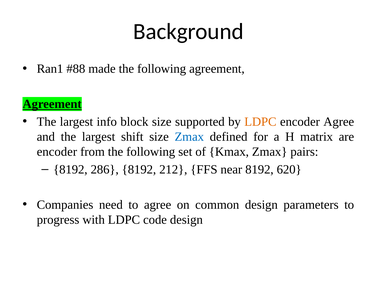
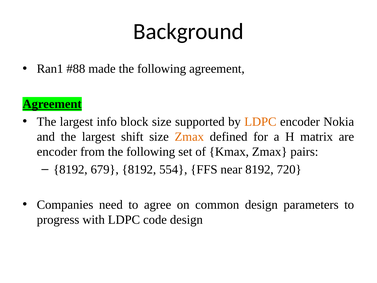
encoder Agree: Agree -> Nokia (339, 122)
Zmax colour: blue -> orange (189, 137)
286: 286 -> 679 (105, 169)
212: 212 -> 554 (173, 169)
620: 620 -> 720 (289, 169)
